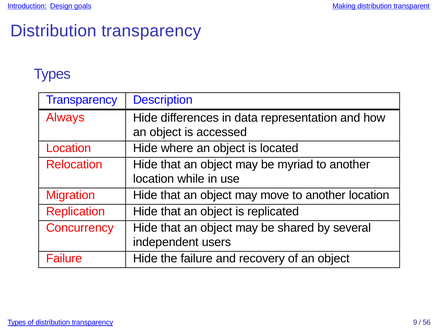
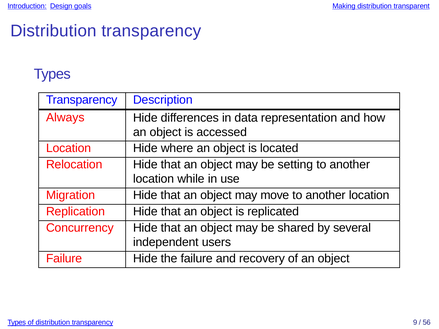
myriad: myriad -> setting (295, 165)
